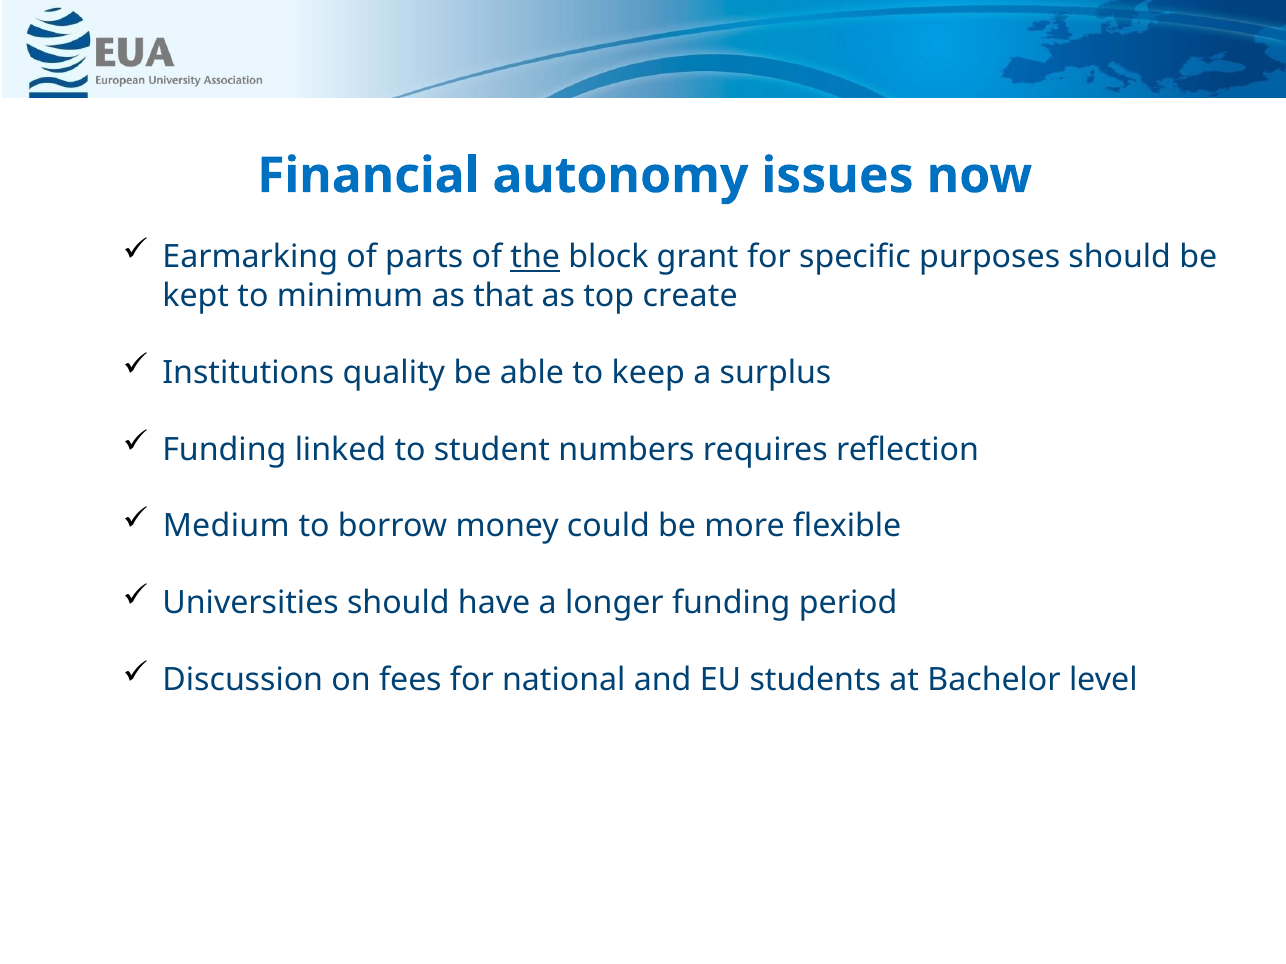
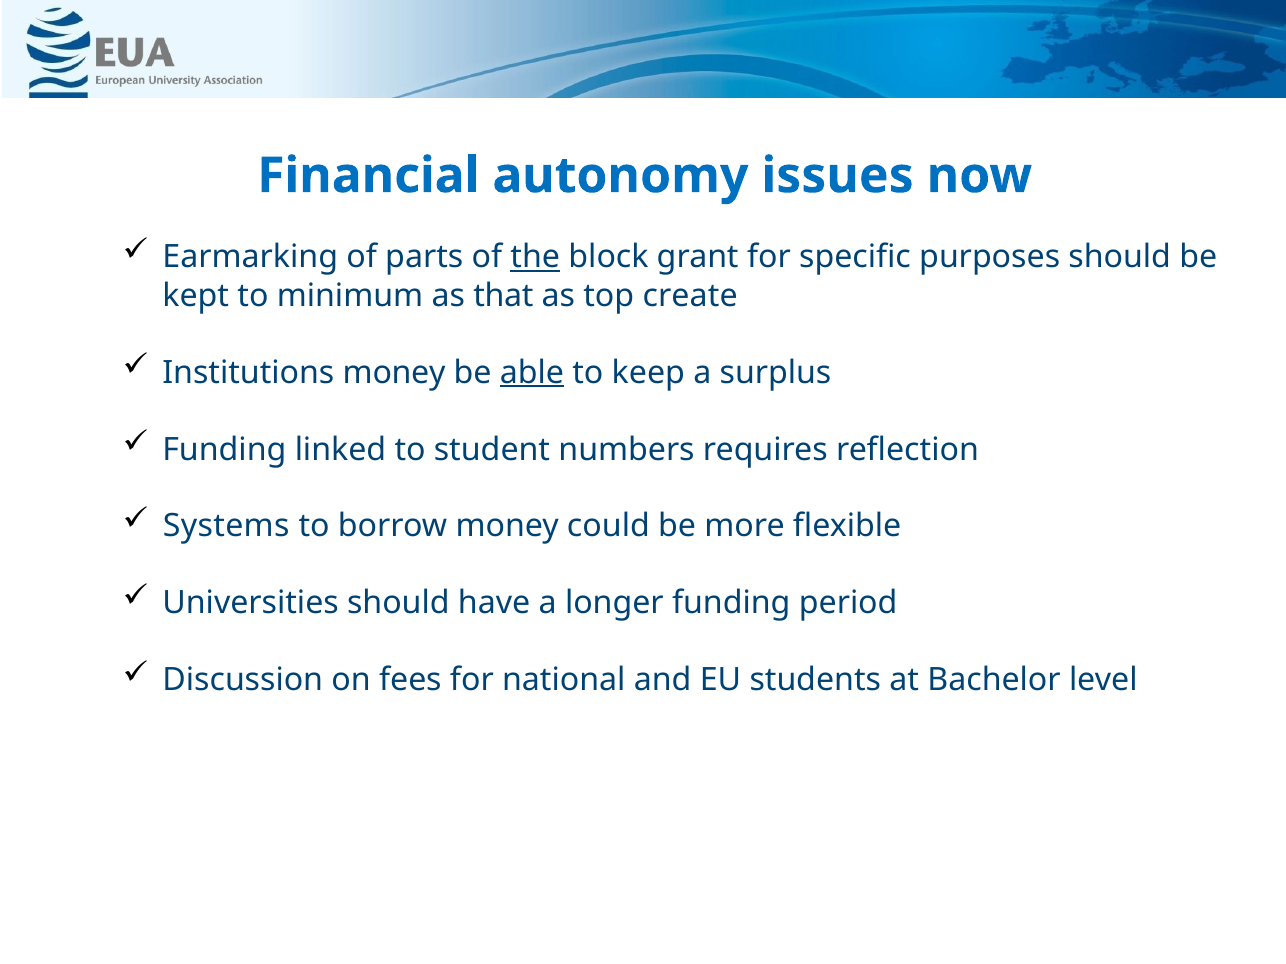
Institutions quality: quality -> money (394, 373)
able underline: none -> present (532, 373)
Medium: Medium -> Systems (226, 527)
